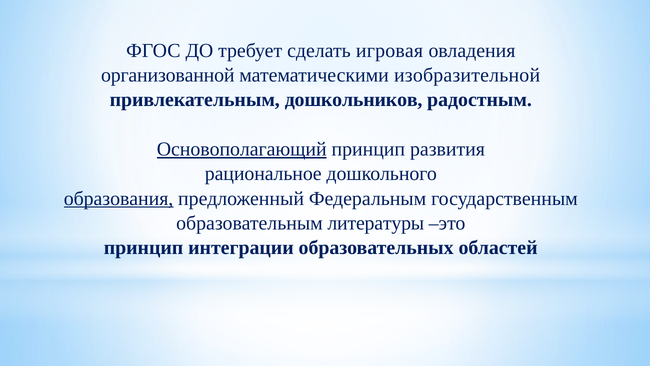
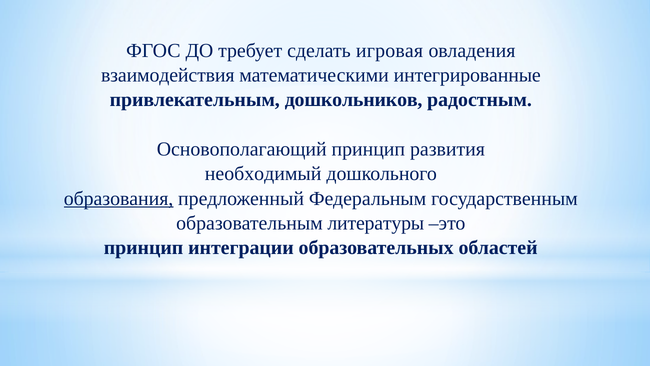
организованной: организованной -> взаимодействия (168, 75)
изобразительной: изобразительной -> интегрированные (467, 75)
Основополагающий underline: present -> none (242, 149)
рациональное: рациональное -> необходимый (263, 174)
